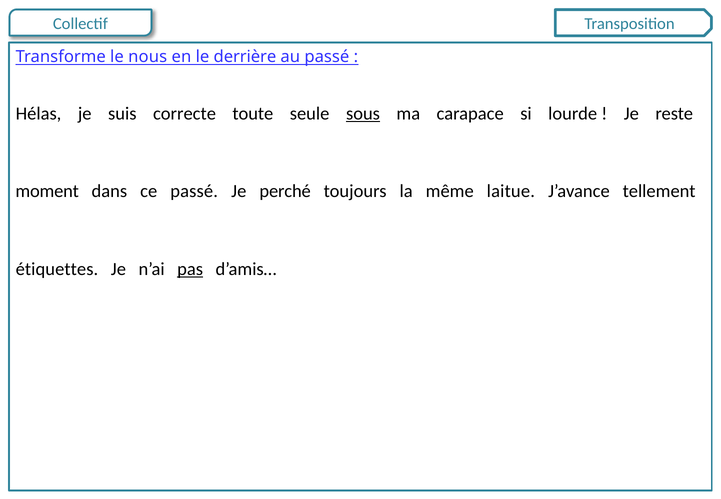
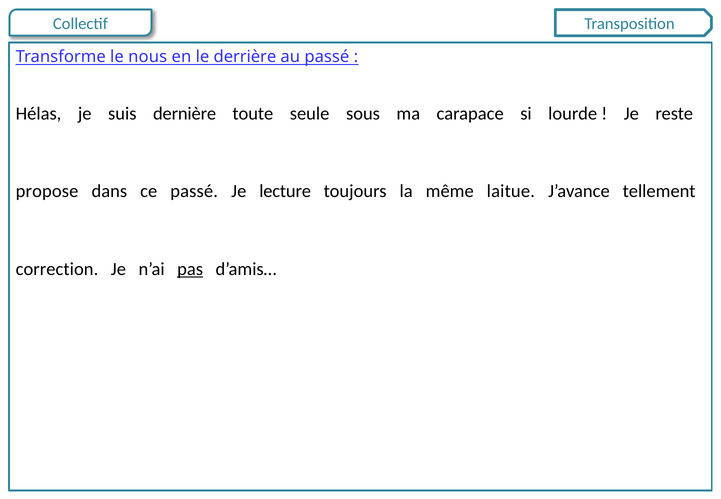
correcte: correcte -> dernière (185, 114)
sous underline: present -> none (363, 114)
moment: moment -> propose (47, 191)
perché: perché -> lecture (285, 191)
étiquettes: étiquettes -> correction (57, 269)
